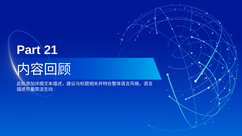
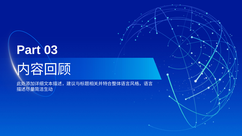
21: 21 -> 03 (51, 50)
